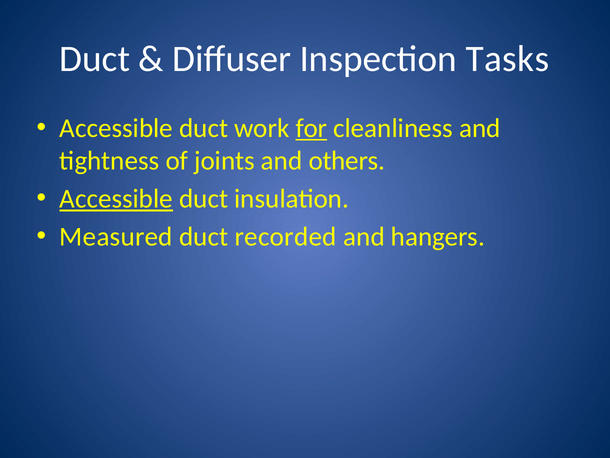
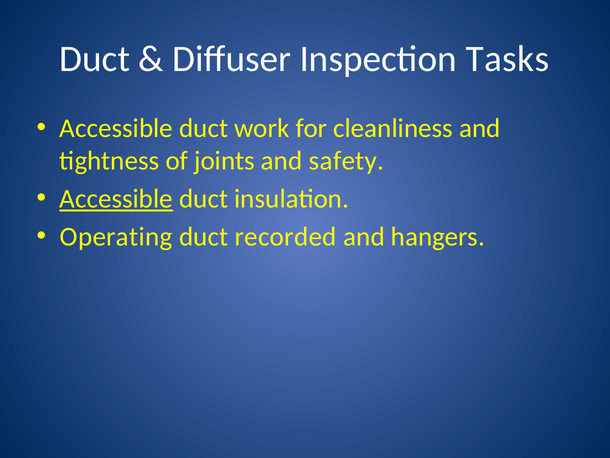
for underline: present -> none (311, 128)
others: others -> safety (347, 161)
Measured: Measured -> Operating (116, 237)
